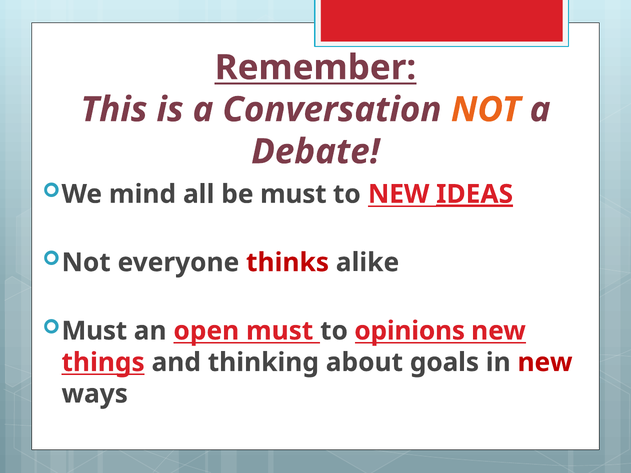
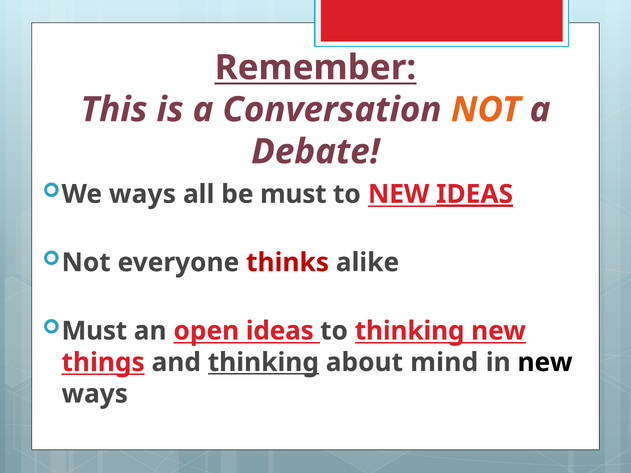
We mind: mind -> ways (142, 194)
open must: must -> ideas (280, 331)
to opinions: opinions -> thinking (410, 331)
thinking underline: none -> present (263, 363)
goals: goals -> mind (444, 363)
new colour: red -> black (545, 363)
